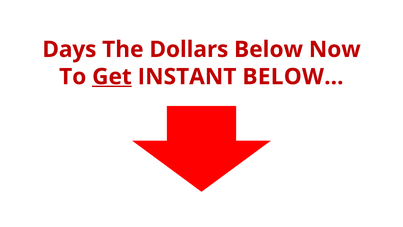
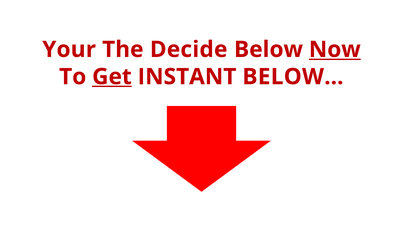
Days: Days -> Your (69, 49)
Dollars: Dollars -> Decide (189, 49)
Now underline: none -> present (335, 49)
